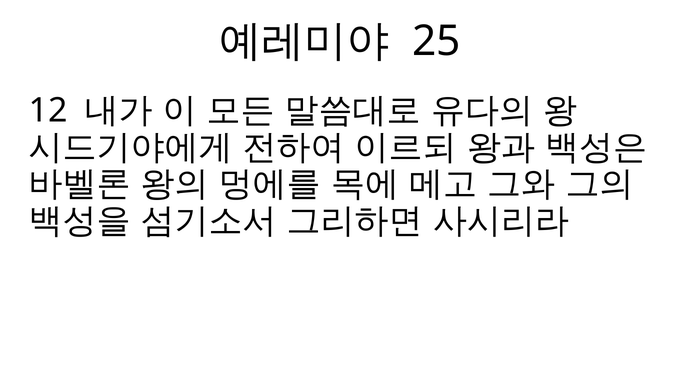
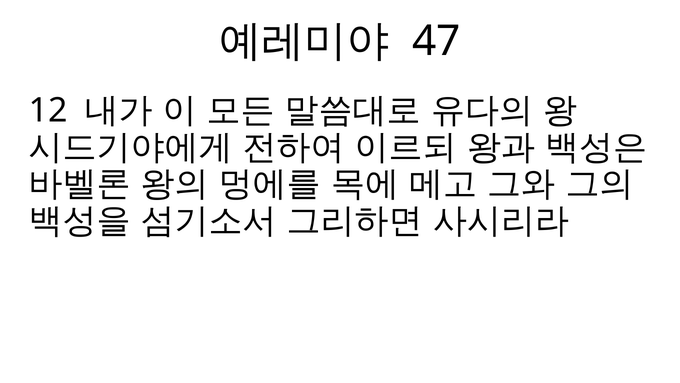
25: 25 -> 47 (436, 41)
